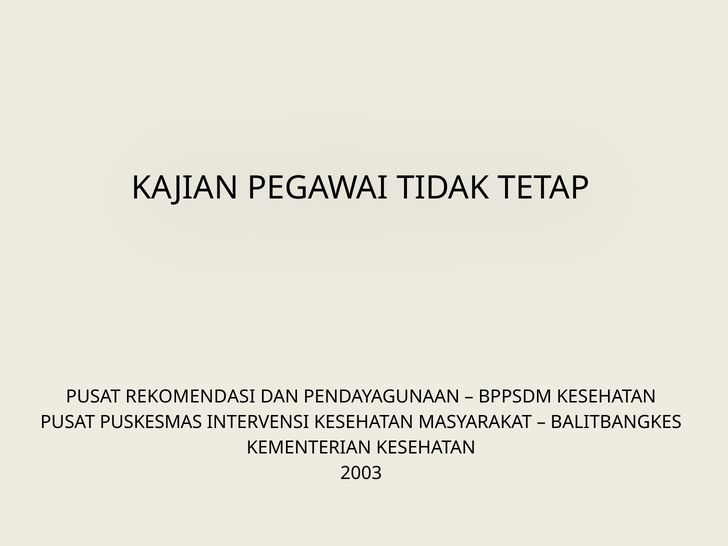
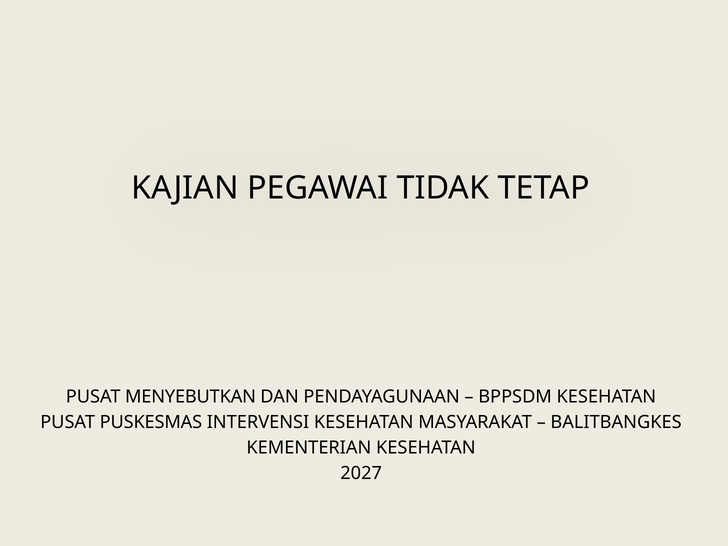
REKOMENDASI: REKOMENDASI -> MENYEBUTKAN (191, 397)
2003: 2003 -> 2027 (361, 473)
